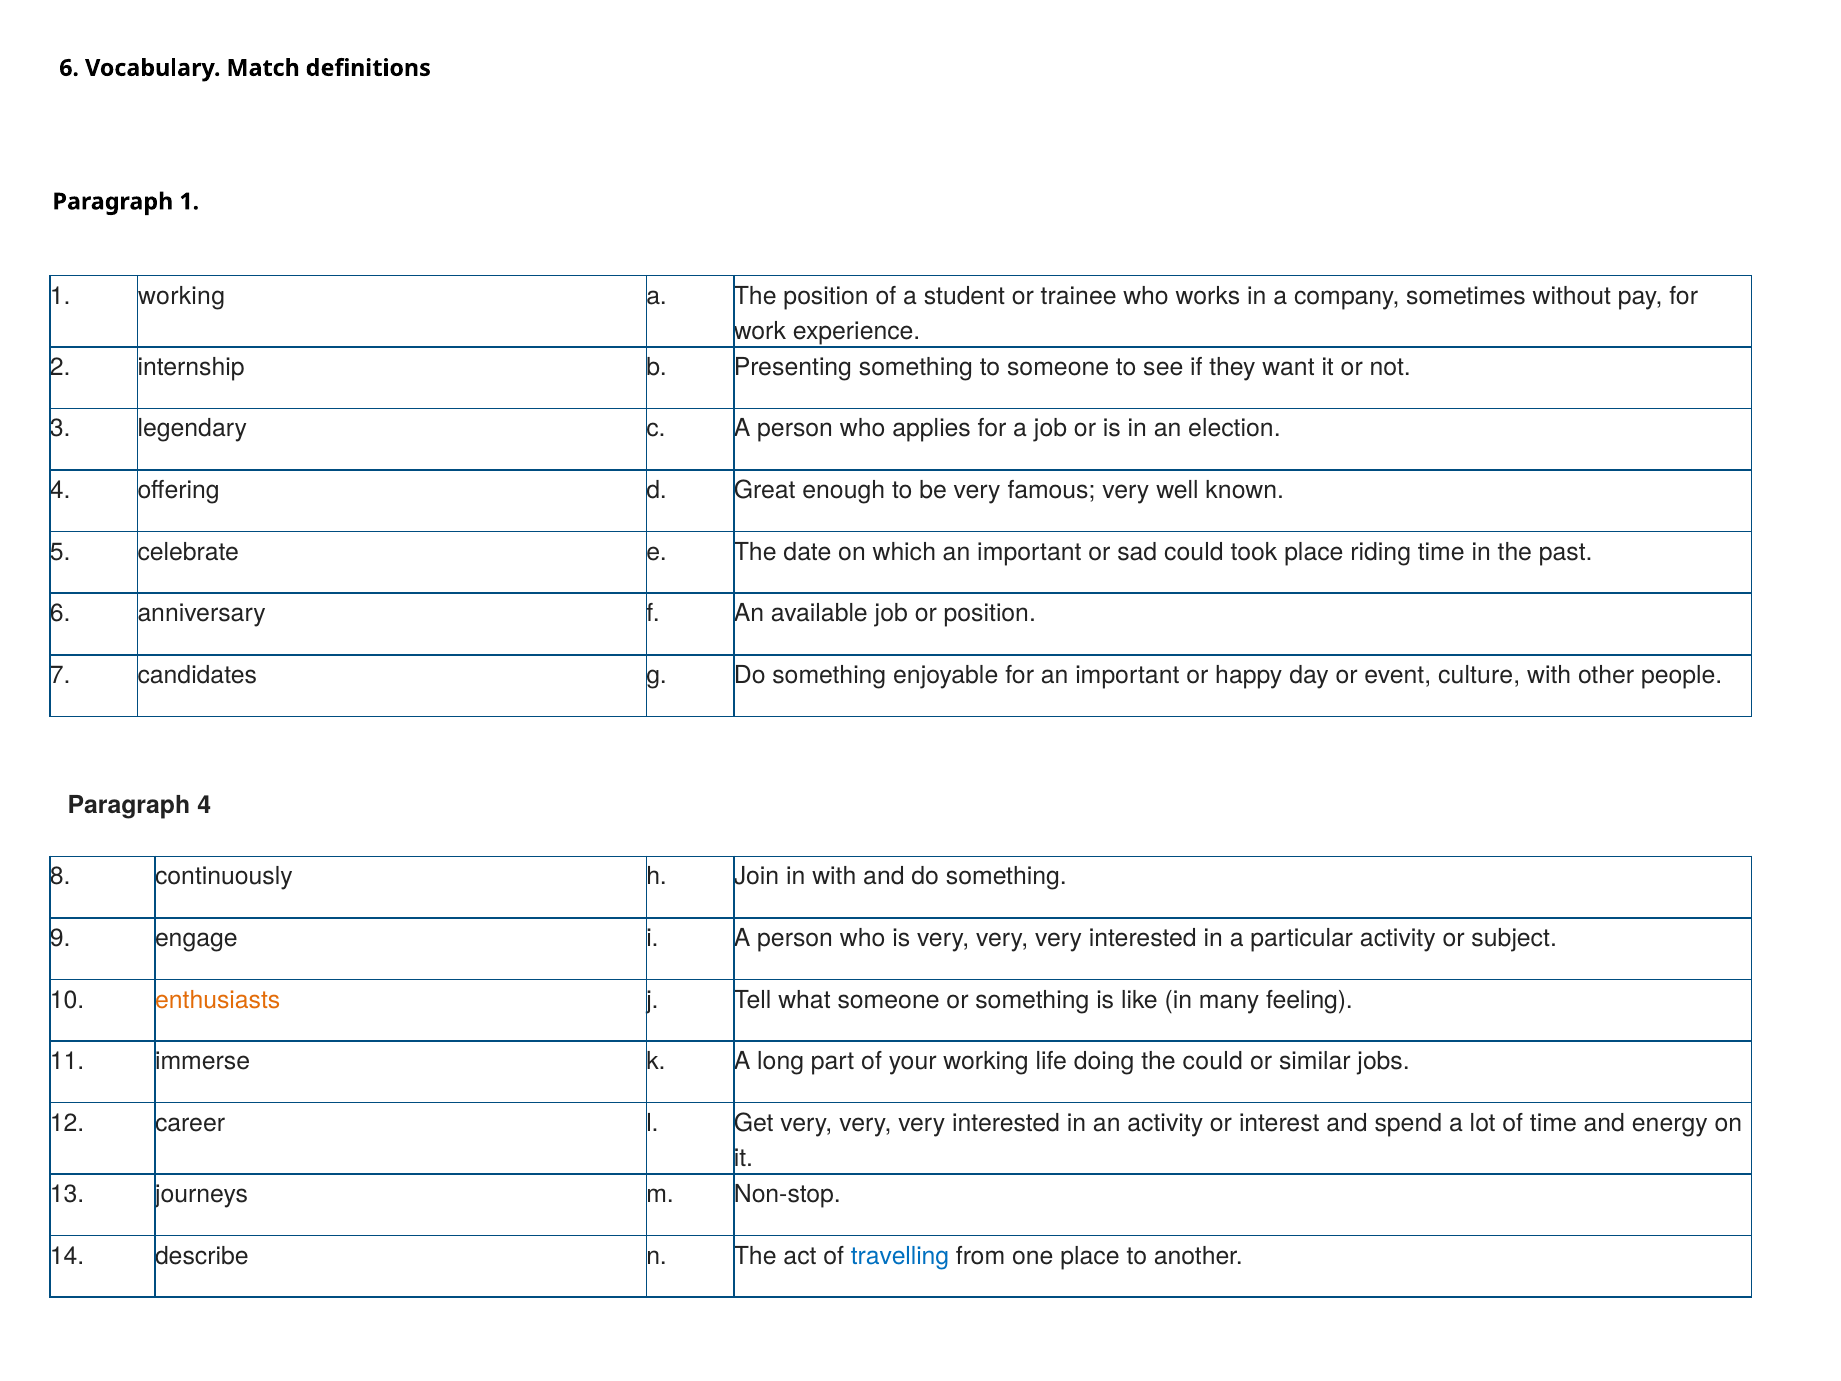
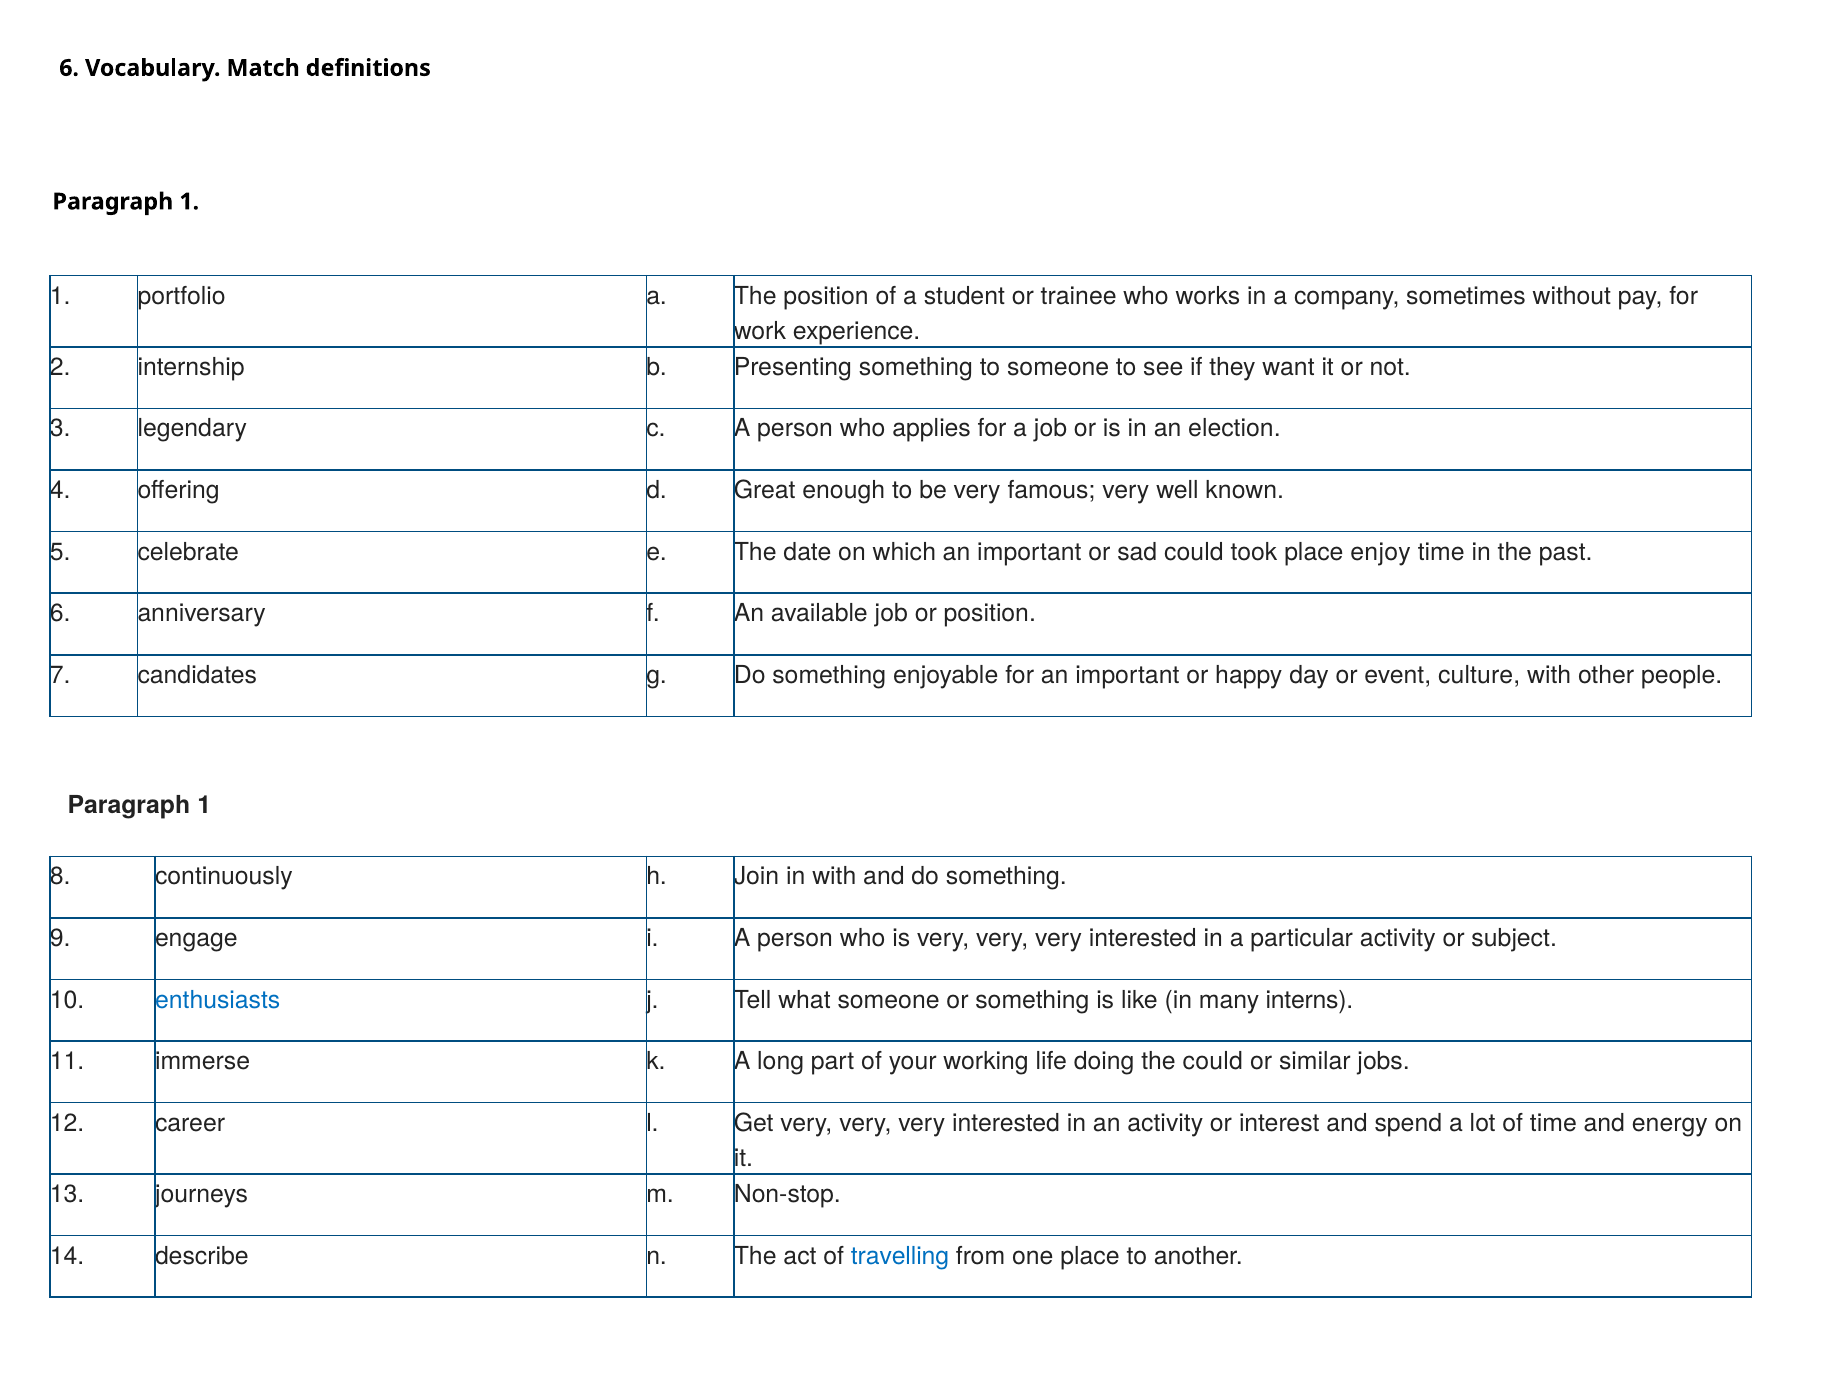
1 working: working -> portfolio (182, 296)
riding: riding -> enjoy (1381, 552)
4: 4 -> 1 (204, 805)
enthusiasts colour: orange -> blue (218, 1000)
feeling: feeling -> interns (1309, 1000)
